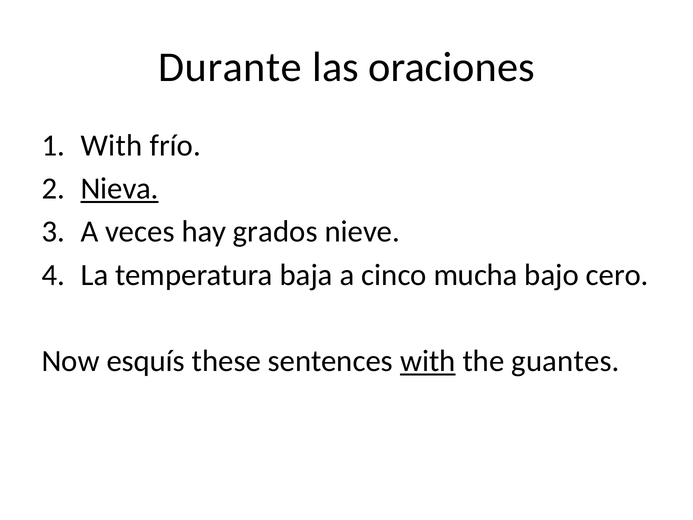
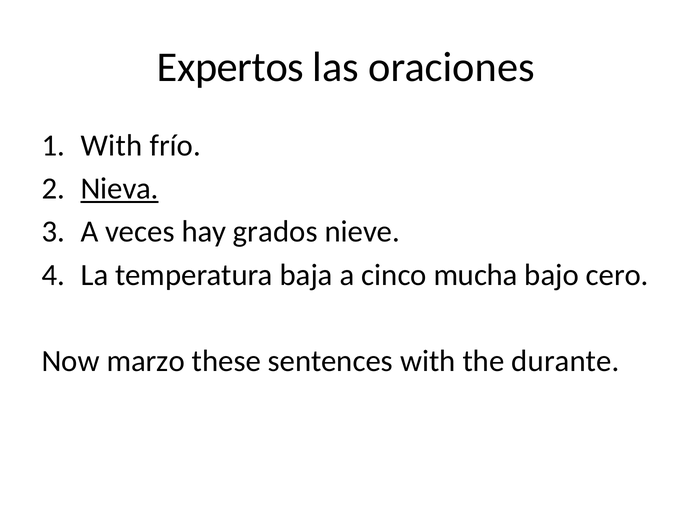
Durante: Durante -> Expertos (230, 67)
esquís: esquís -> marzo (146, 361)
with underline: present -> none (428, 361)
guantes: guantes -> durante (566, 361)
